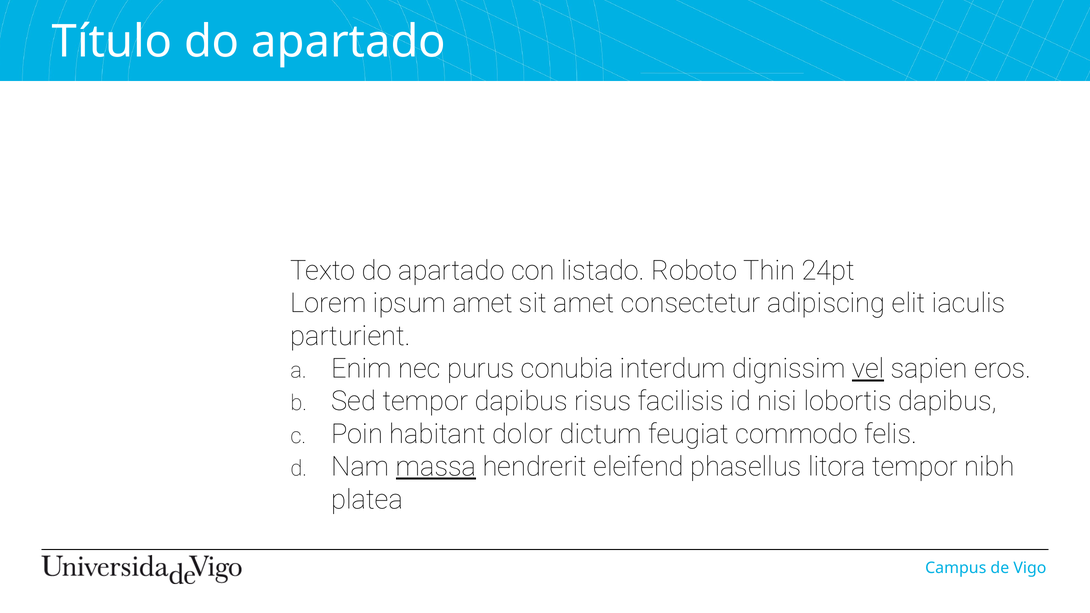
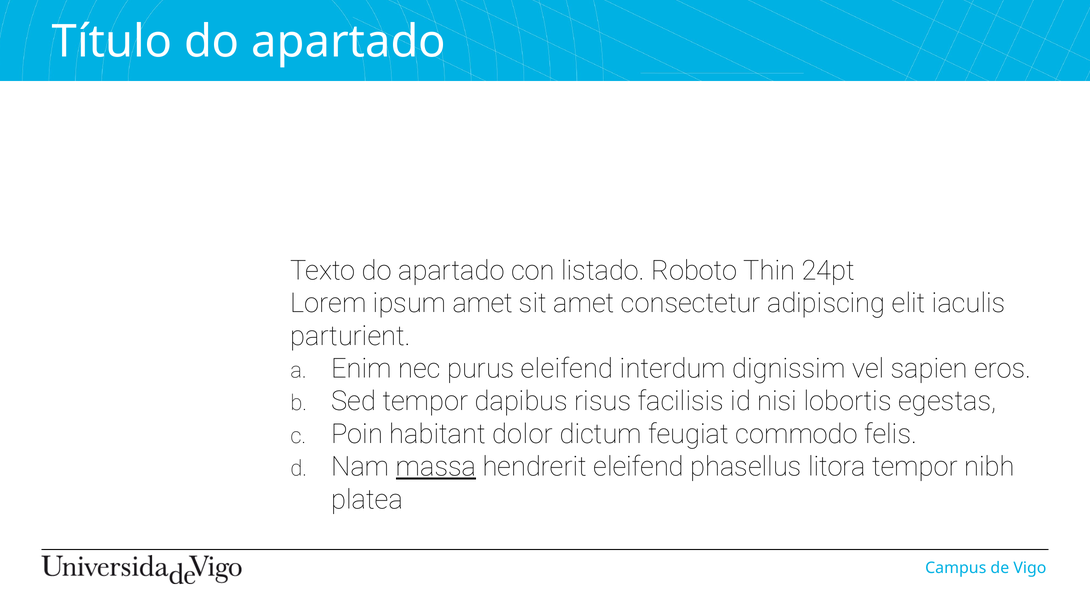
purus conubia: conubia -> eleifend (567, 369)
vel underline: present -> none (868, 369)
lobortis dapibus: dapibus -> egestas (947, 402)
